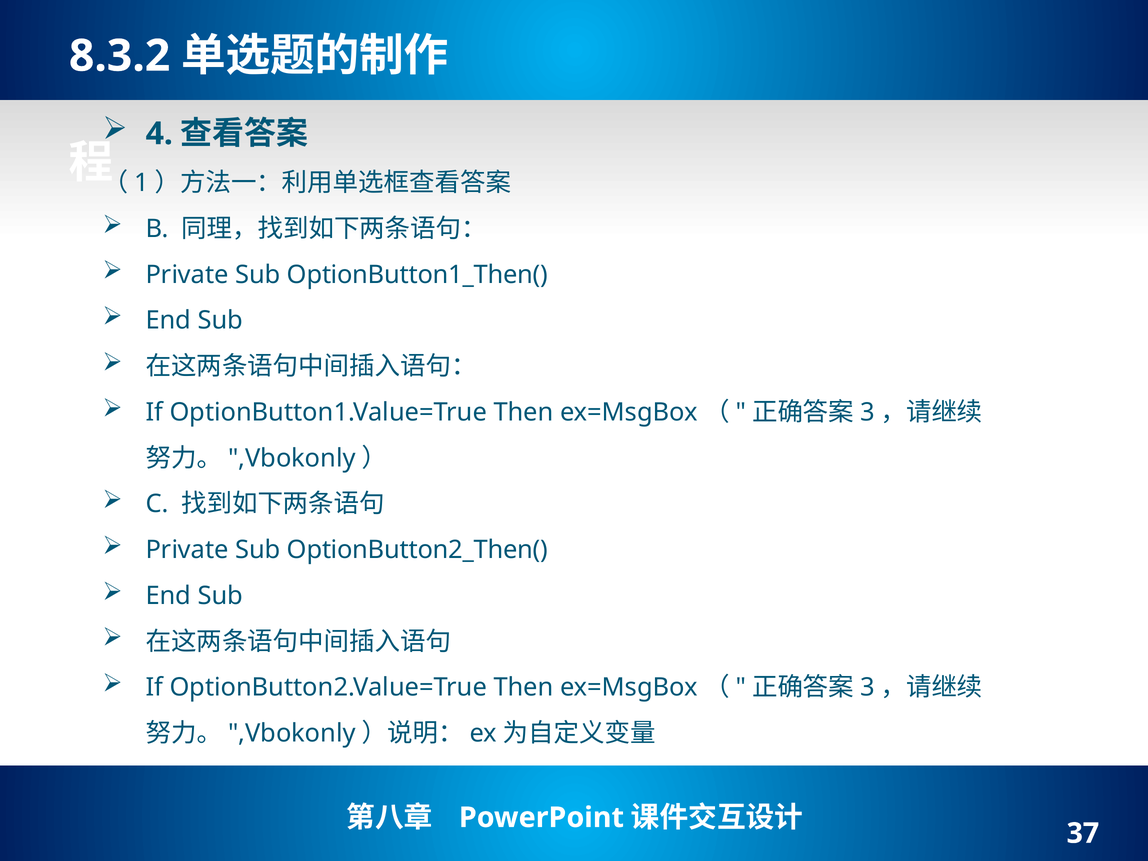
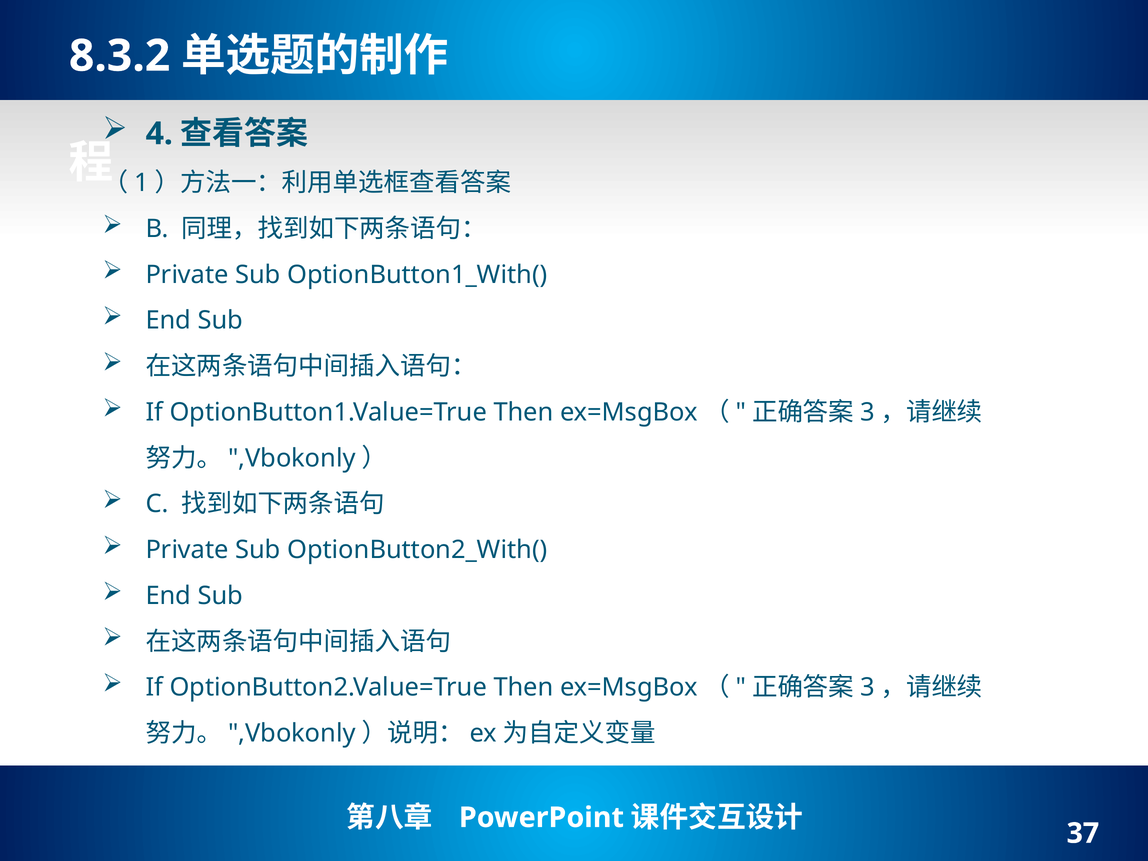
OptionButton1_Then(: OptionButton1_Then( -> OptionButton1_With( (417, 275)
OptionButton2_Then(: OptionButton2_Then( -> OptionButton2_With( (417, 550)
